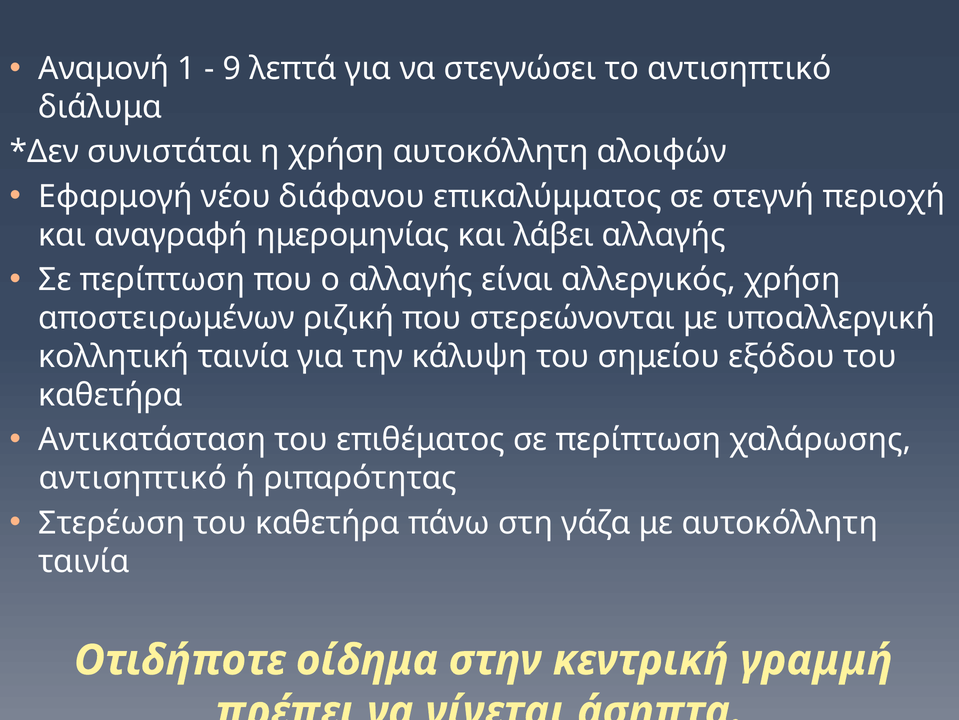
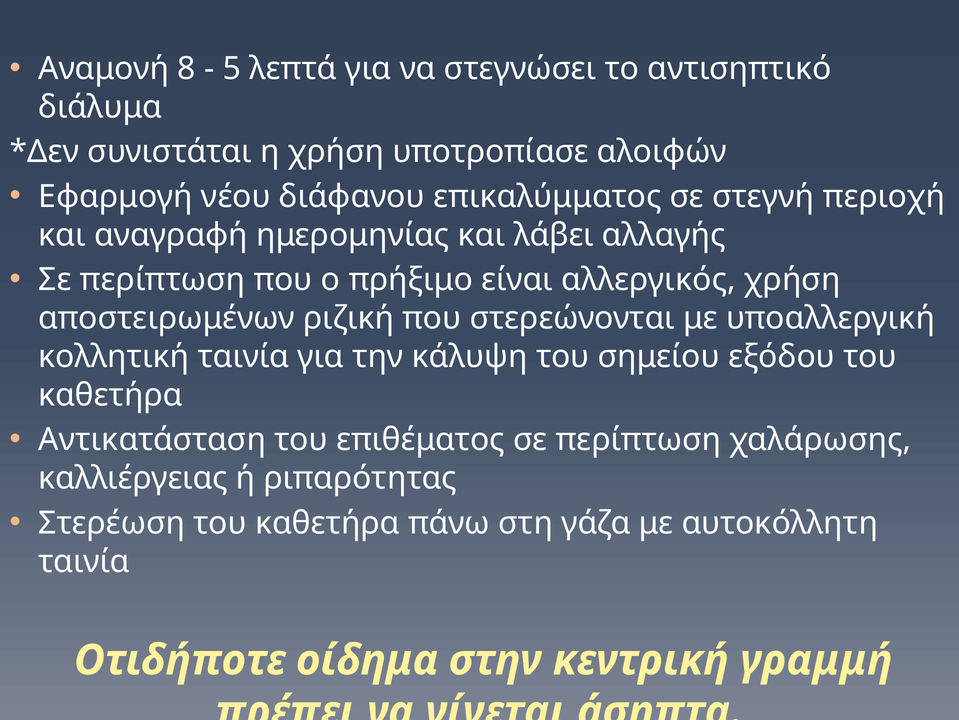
1: 1 -> 8 (187, 69)
9: 9 -> 5 (232, 69)
χρήση αυτοκόλλητη: αυτοκόλλητη -> υποτροπίασε (491, 152)
ο αλλαγής: αλλαγής -> πρήξιμο (411, 280)
αντισηπτικό: αντισηπτικό -> καλλιέργειας (133, 478)
